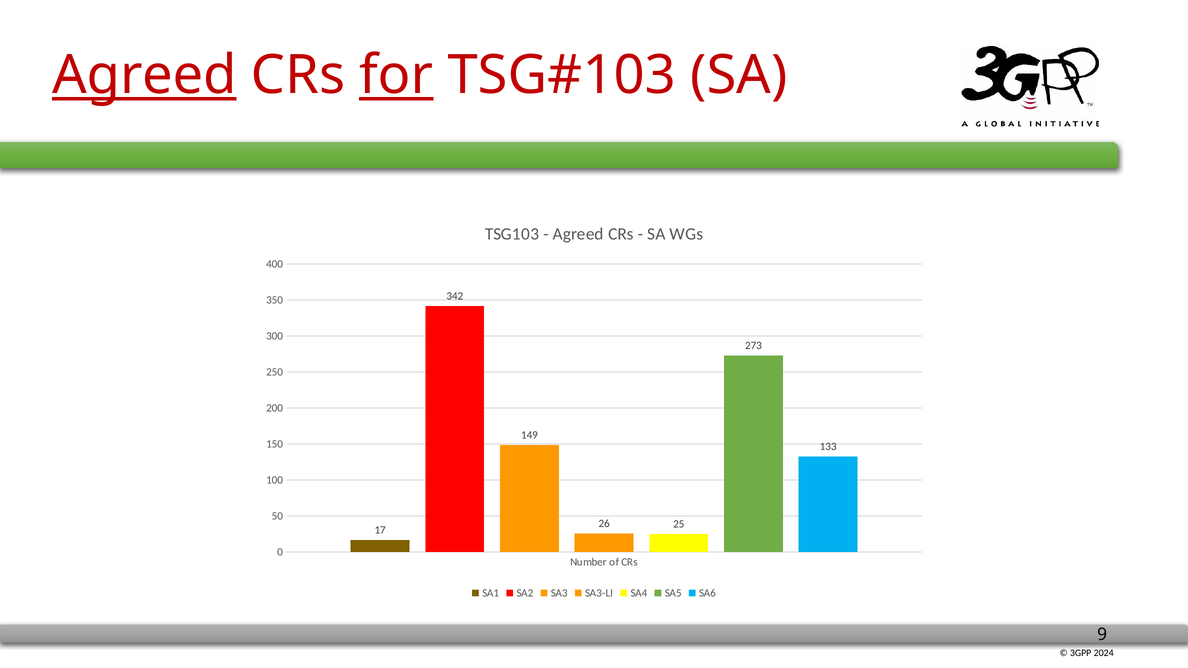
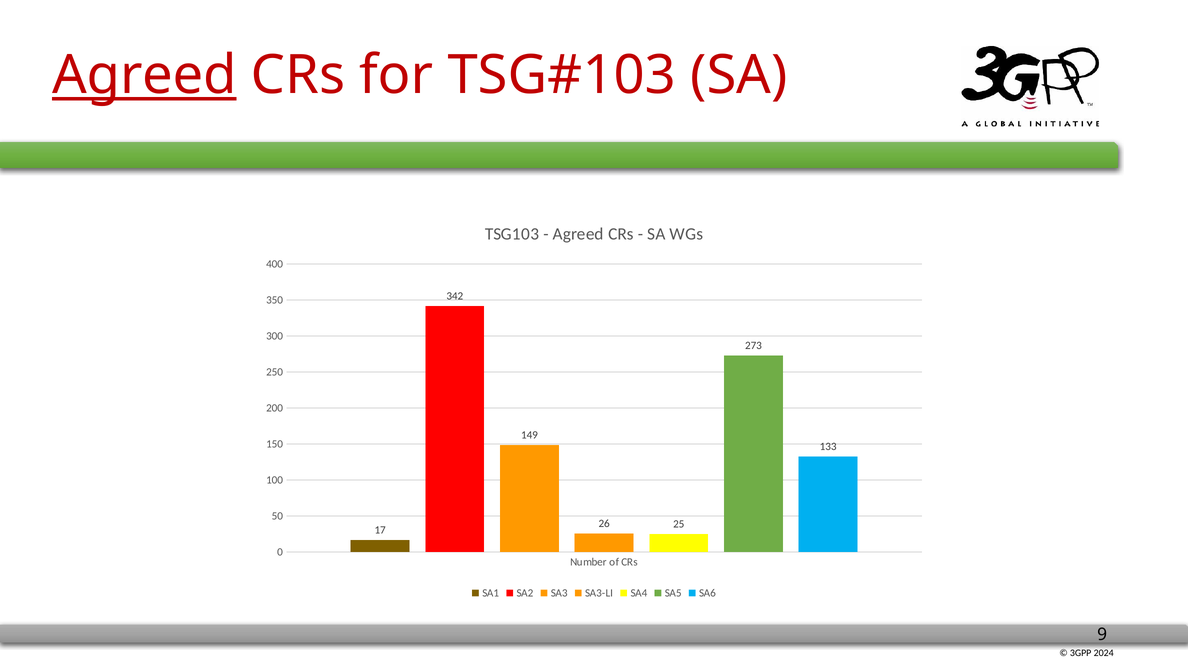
for underline: present -> none (396, 75)
